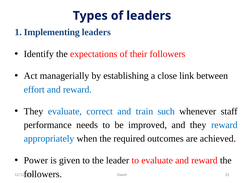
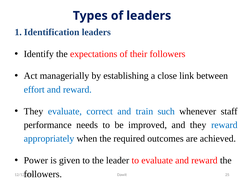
Implementing: Implementing -> Identification (52, 32)
